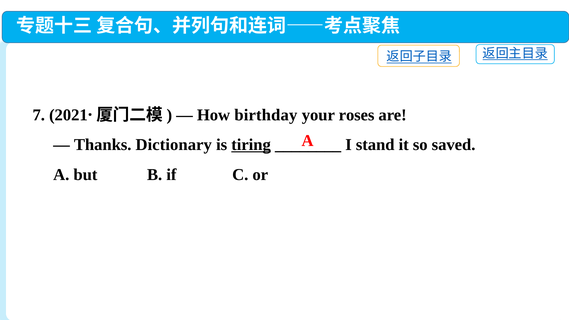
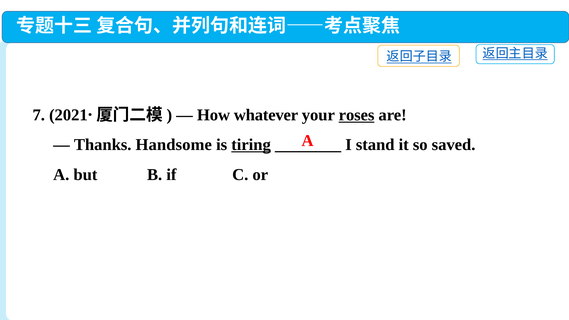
birthday: birthday -> whatever (266, 115)
roses underline: none -> present (357, 115)
Dictionary: Dictionary -> Handsome (174, 145)
